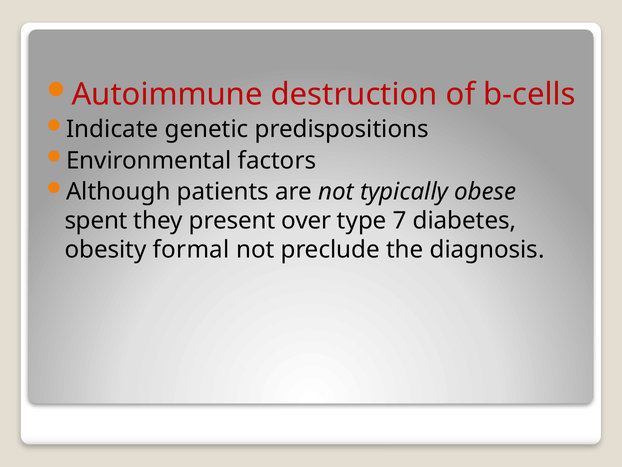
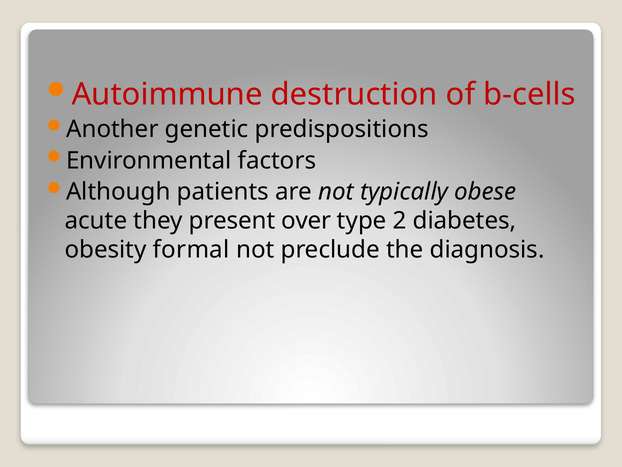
Indicate: Indicate -> Another (112, 129)
spent: spent -> acute (96, 221)
7: 7 -> 2 (400, 221)
